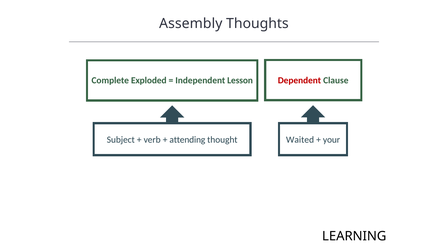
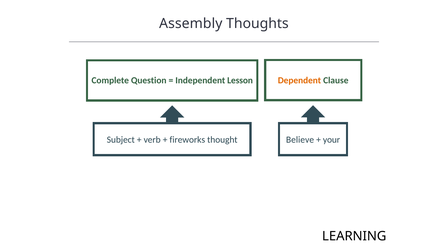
Exploded: Exploded -> Question (149, 80)
Dependent colour: red -> orange (299, 80)
attending: attending -> fireworks (187, 140)
Waited: Waited -> Believe (300, 140)
